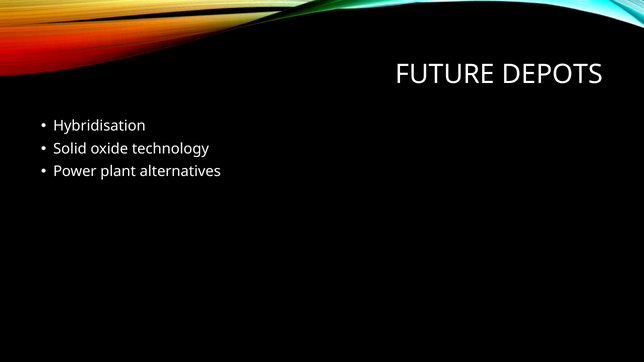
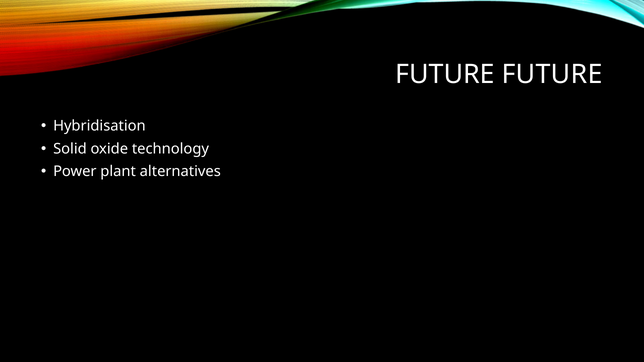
FUTURE DEPOTS: DEPOTS -> FUTURE (552, 74)
